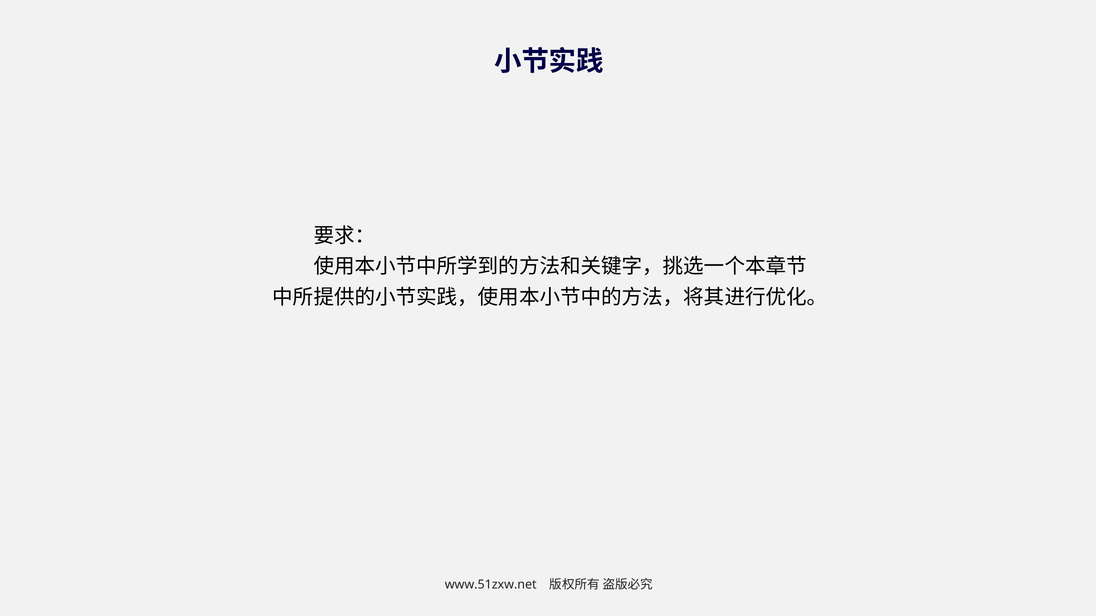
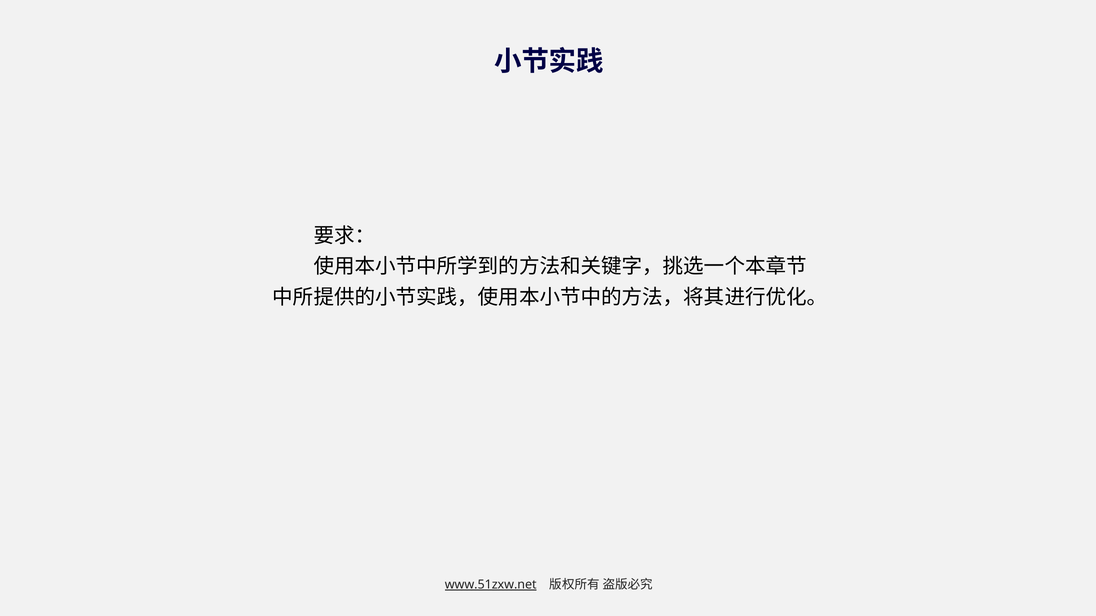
www.51zxw.net underline: none -> present (491, 585)
